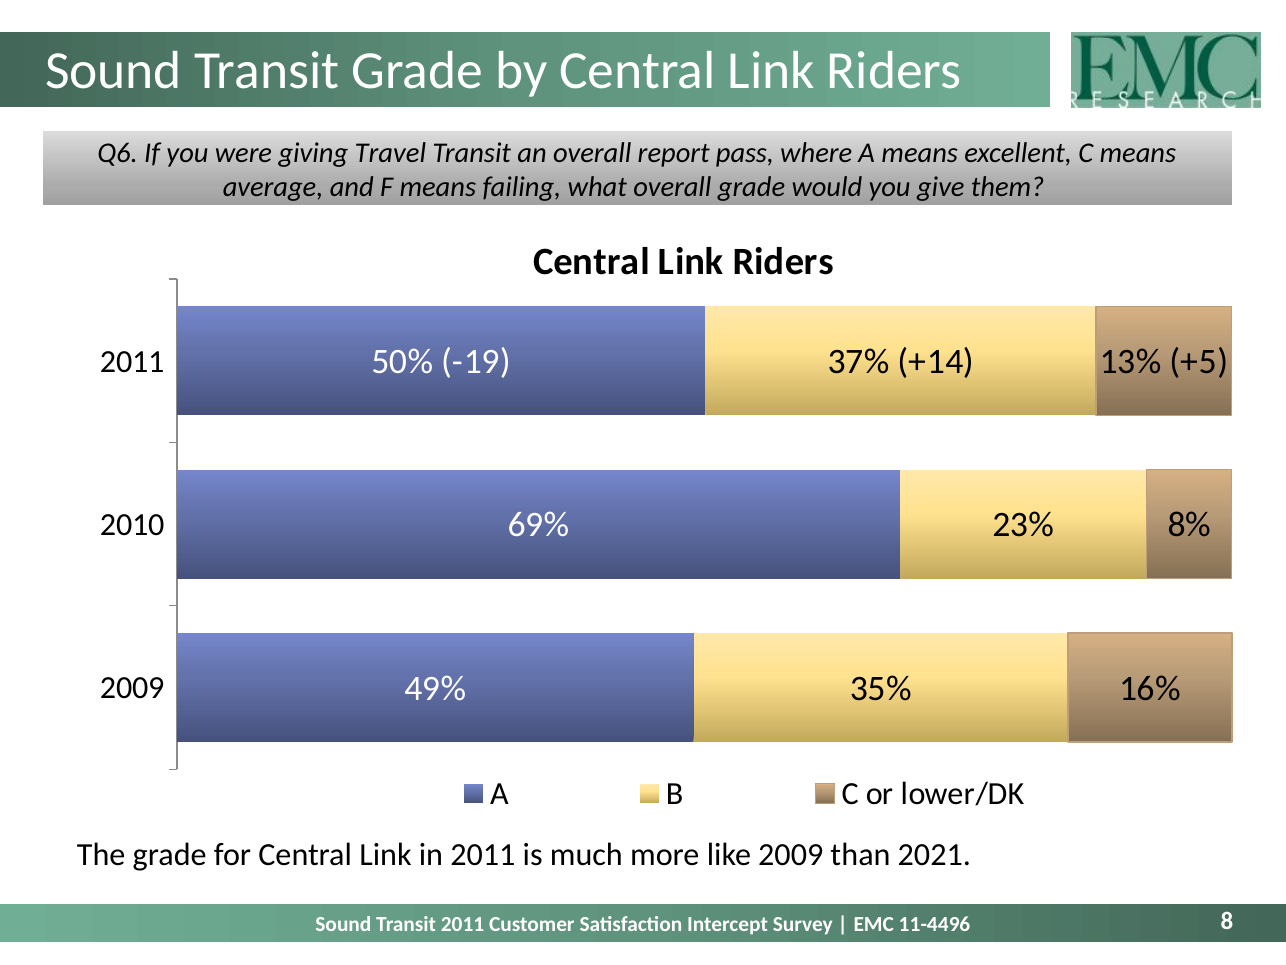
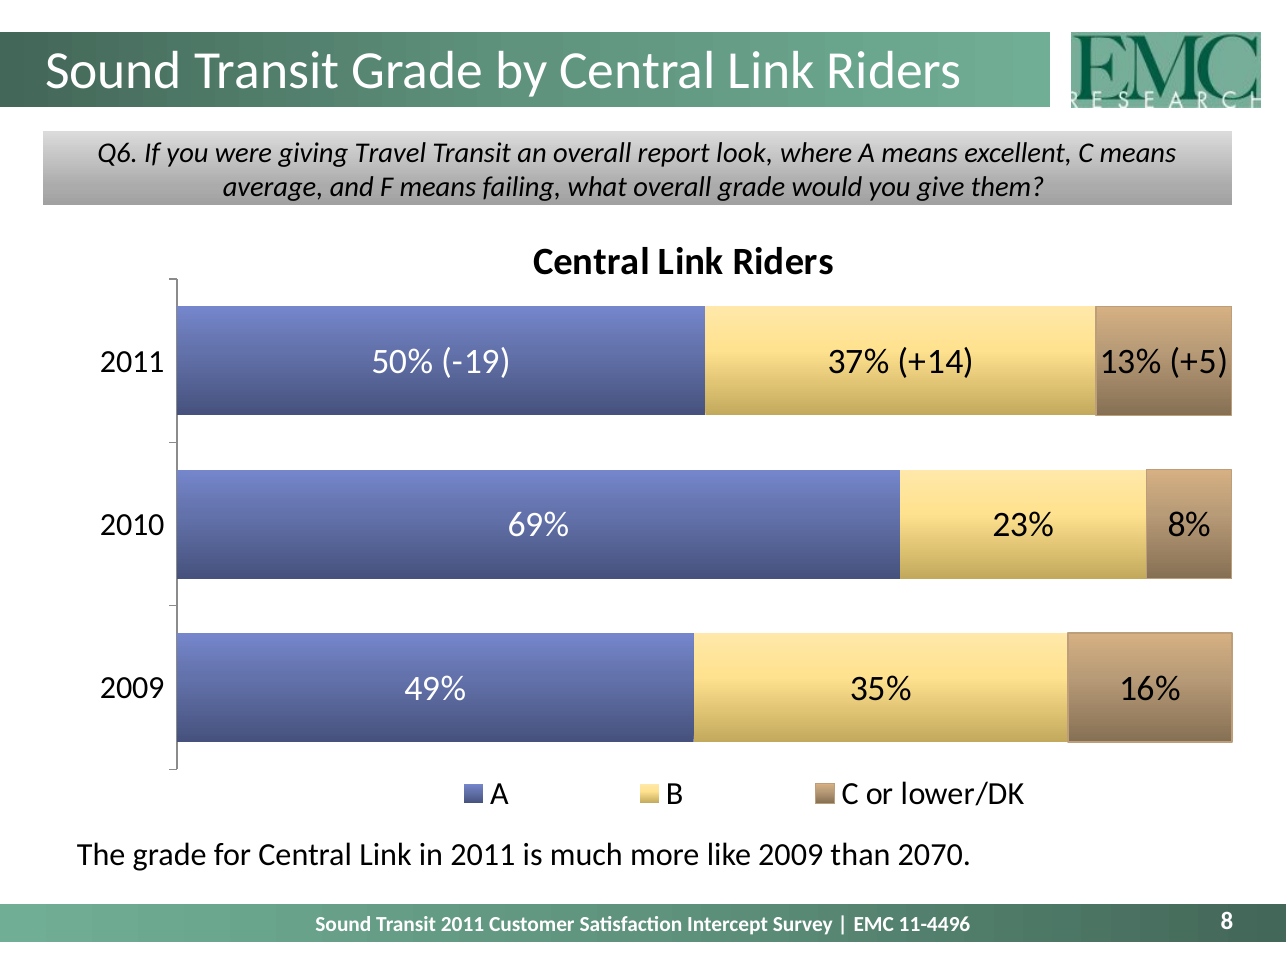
pass: pass -> look (745, 153)
2021: 2021 -> 2070 (934, 855)
